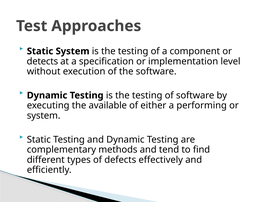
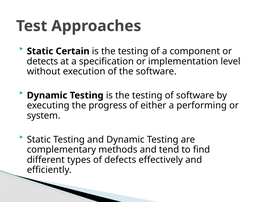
Static System: System -> Certain (73, 51)
available: available -> progress (108, 105)
